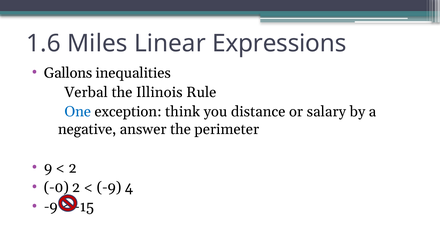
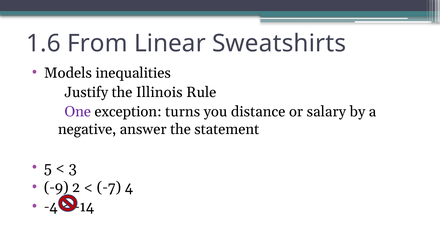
Miles: Miles -> From (97, 44)
Expressions: Expressions -> Sweatshirts (279, 44)
Gallons: Gallons -> Models (68, 73)
Verbal: Verbal -> Justify (86, 92)
One colour: blue -> purple (78, 112)
think: think -> turns (183, 112)
perimeter: perimeter -> statement (227, 130)
9: 9 -> 5 (48, 168)
2: 2 -> 3 (73, 168)
-0: -0 -> -9 (56, 188)
-9: -9 -> -7 (109, 188)
-9: -9 -> -4 (51, 207)
-15: -15 -> -14 (84, 207)
